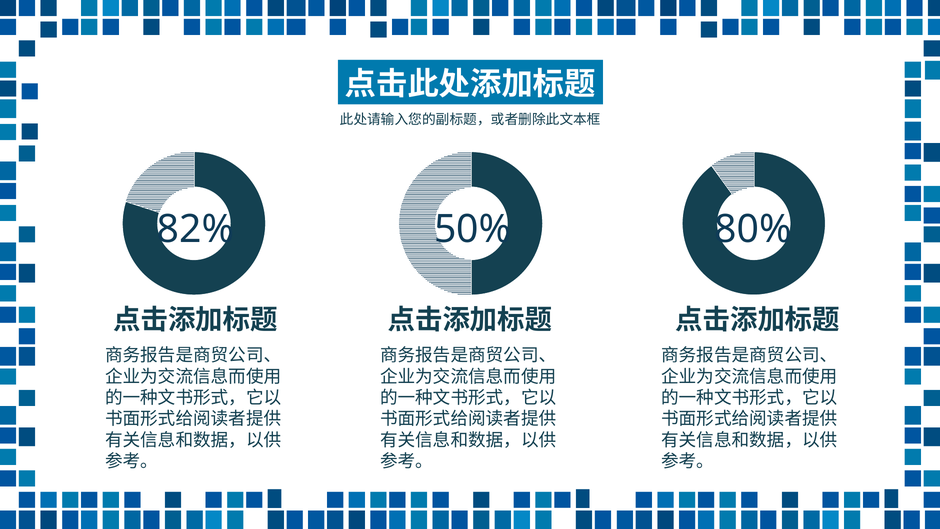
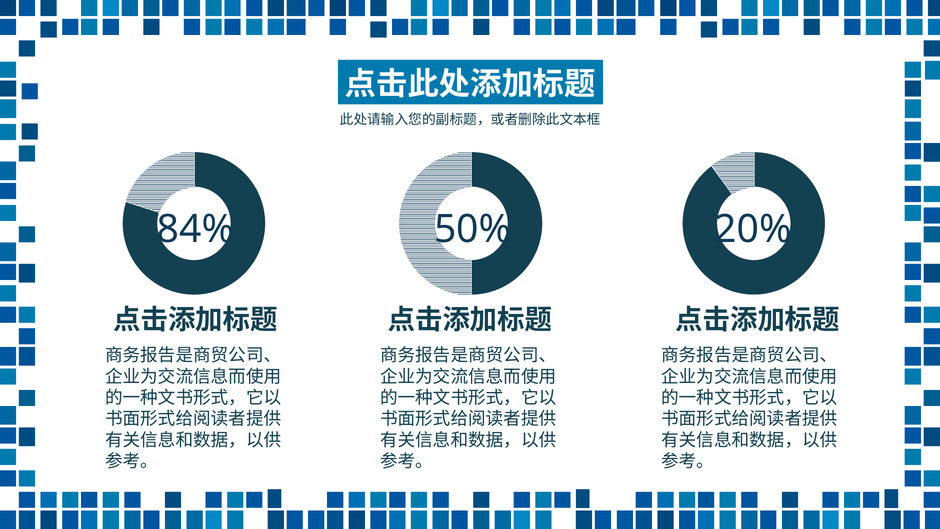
82%: 82% -> 84% (196, 229)
80%: 80% -> 20% (753, 229)
